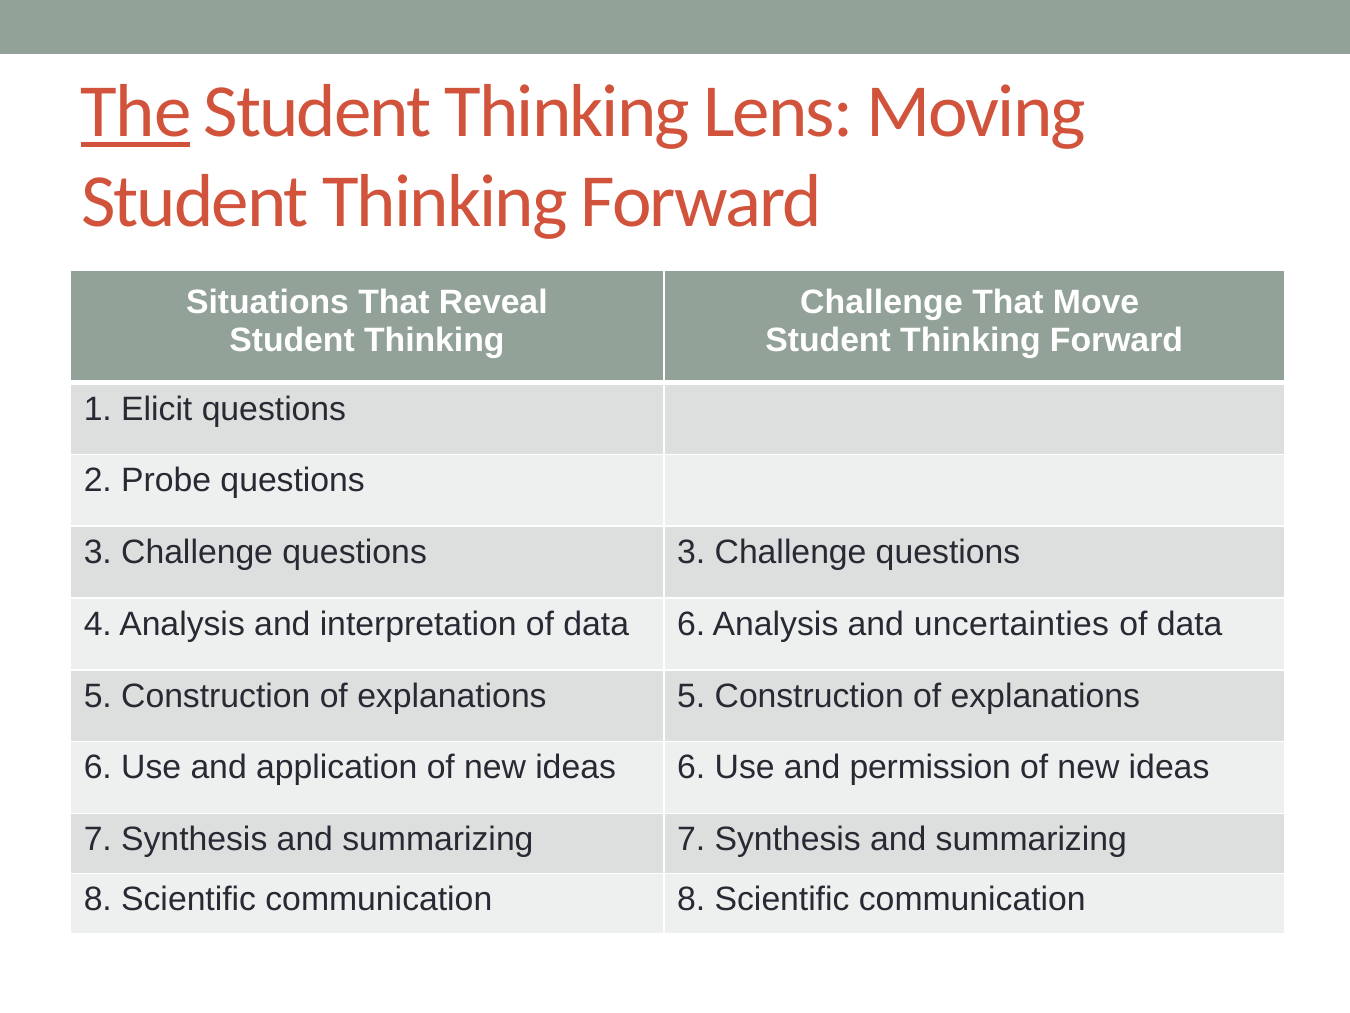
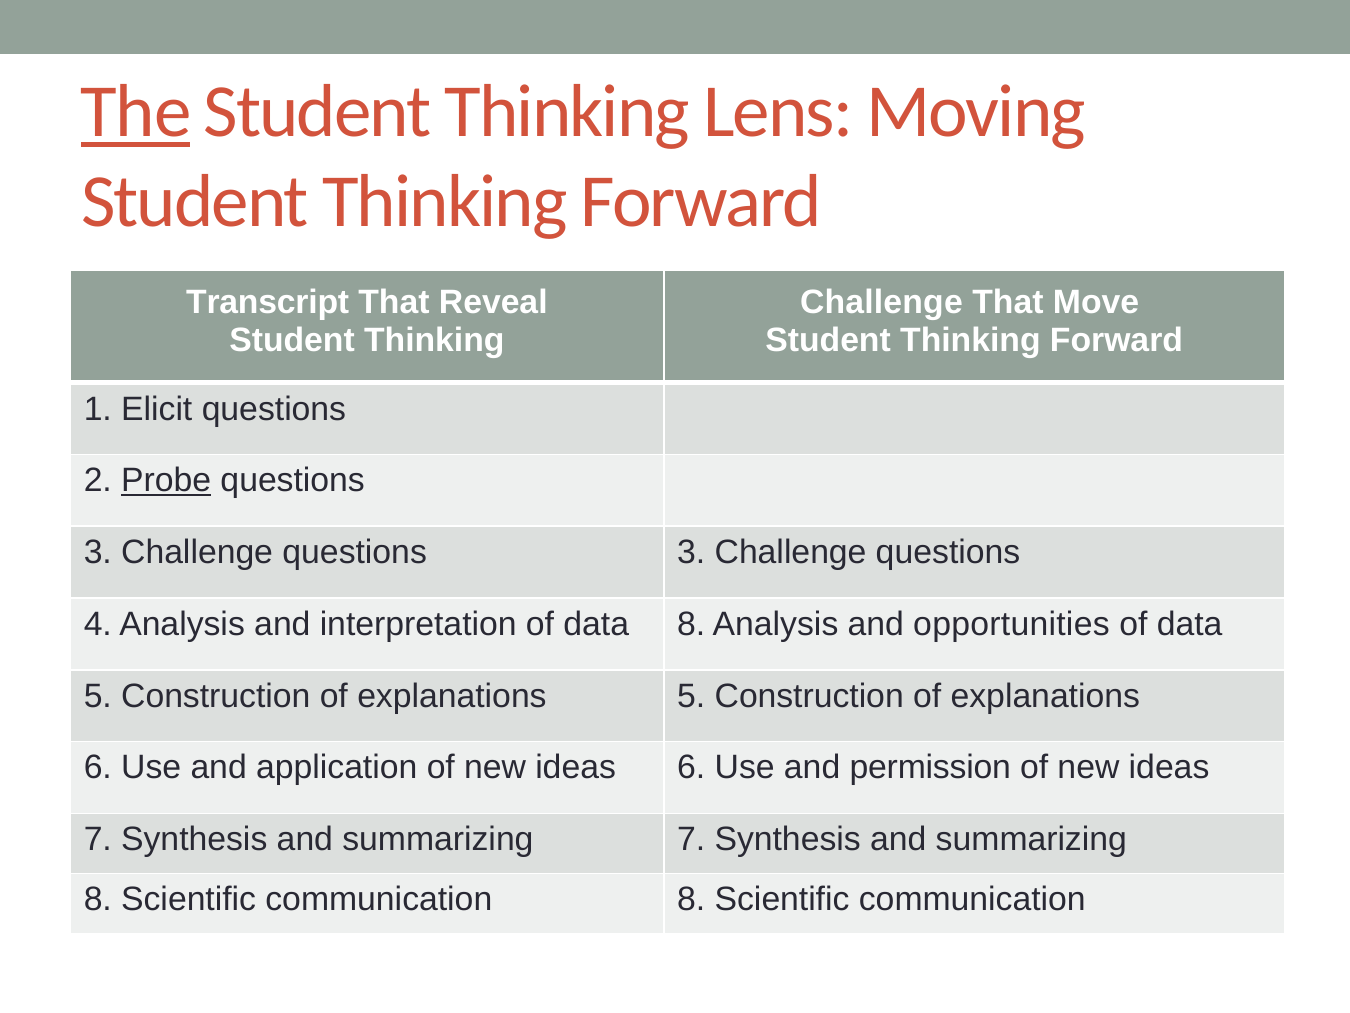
Situations: Situations -> Transcript (268, 303)
Probe underline: none -> present (166, 480)
data 6: 6 -> 8 (691, 624)
uncertainties: uncertainties -> opportunities (1011, 624)
